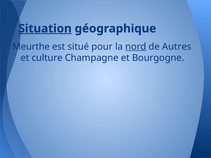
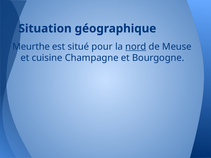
Situation underline: present -> none (45, 29)
Autres: Autres -> Meuse (177, 47)
culture: culture -> cuisine (47, 58)
